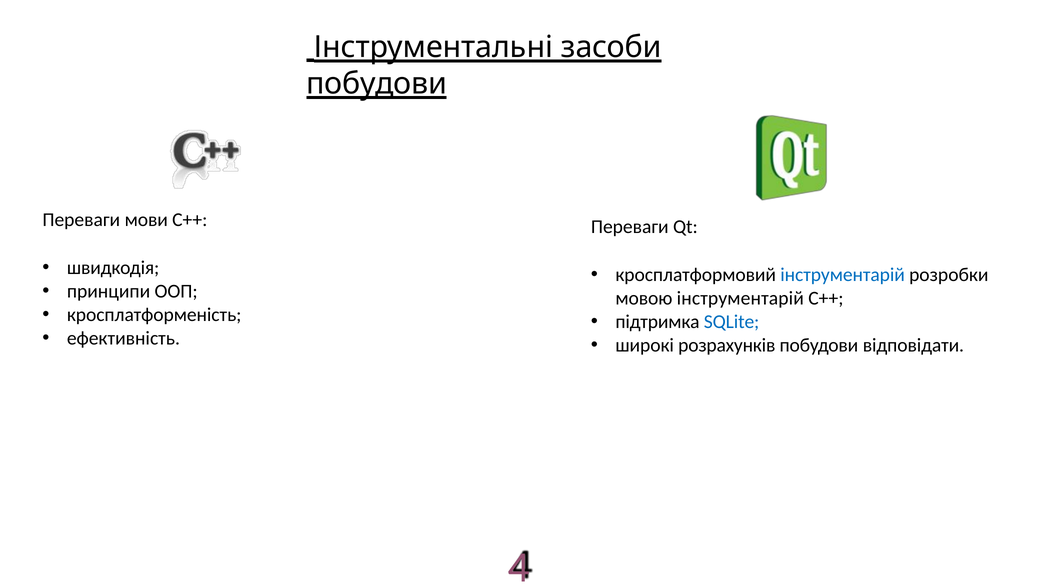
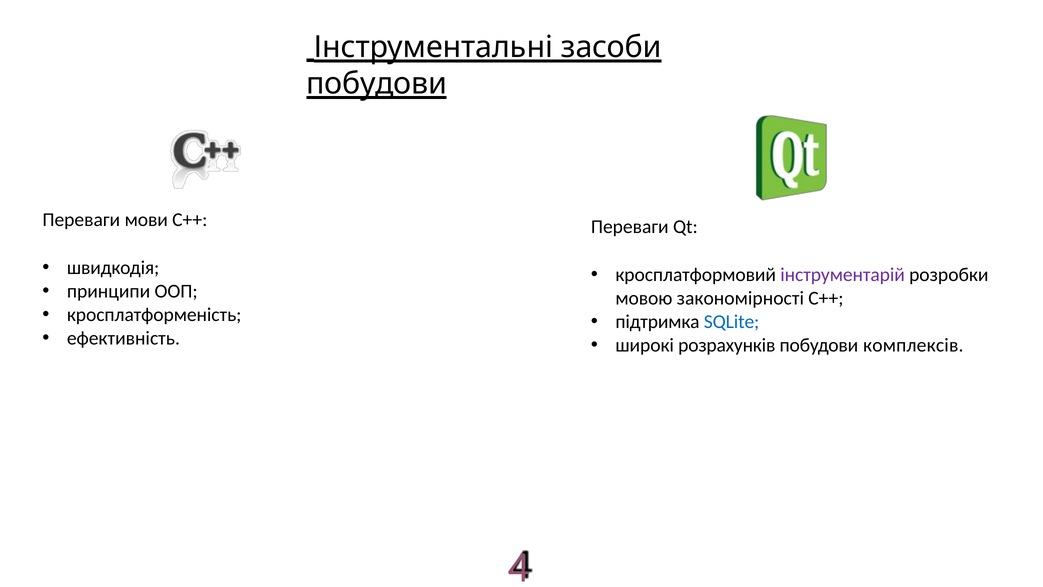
інструментарій colour: blue -> purple (843, 275)
мовою інструментарій: інструментарій -> закономірності (740, 298)
відповідати: відповідати -> комплексів (913, 345)
